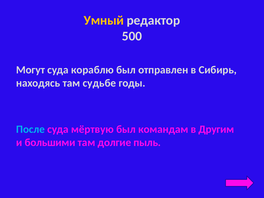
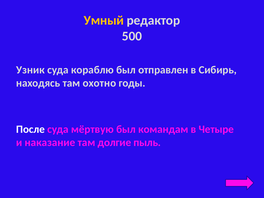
Могут: Могут -> Узник (30, 70)
судьбе: судьбе -> охотно (99, 83)
После colour: light blue -> white (30, 129)
Другим: Другим -> Четыре (216, 129)
большими: большими -> наказание (50, 143)
